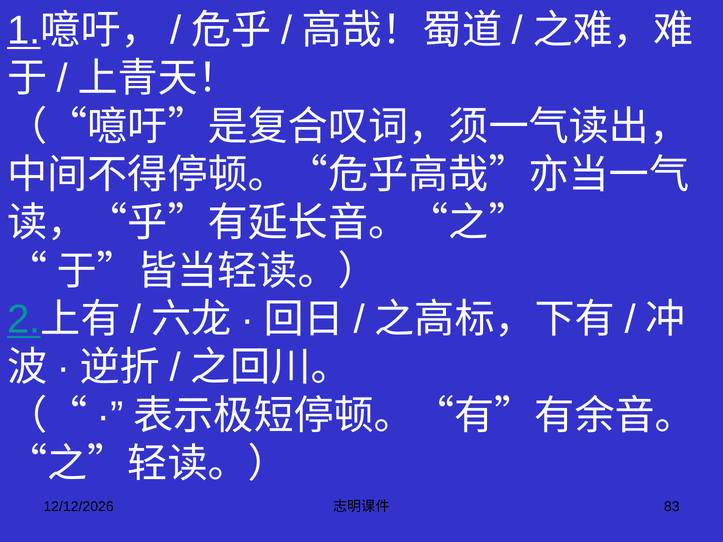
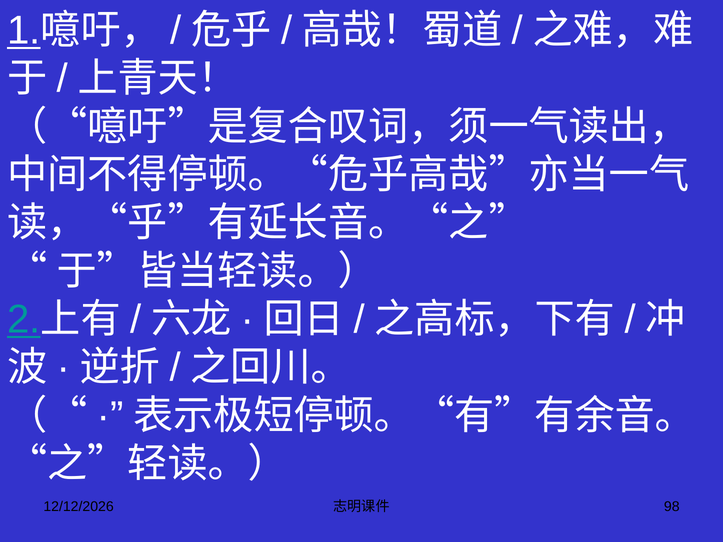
83: 83 -> 98 (672, 507)
